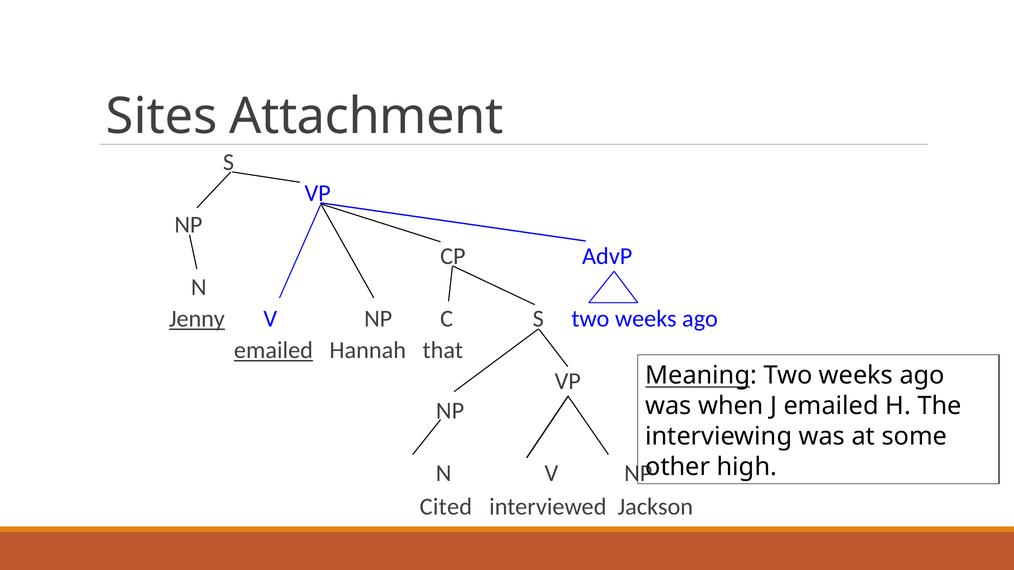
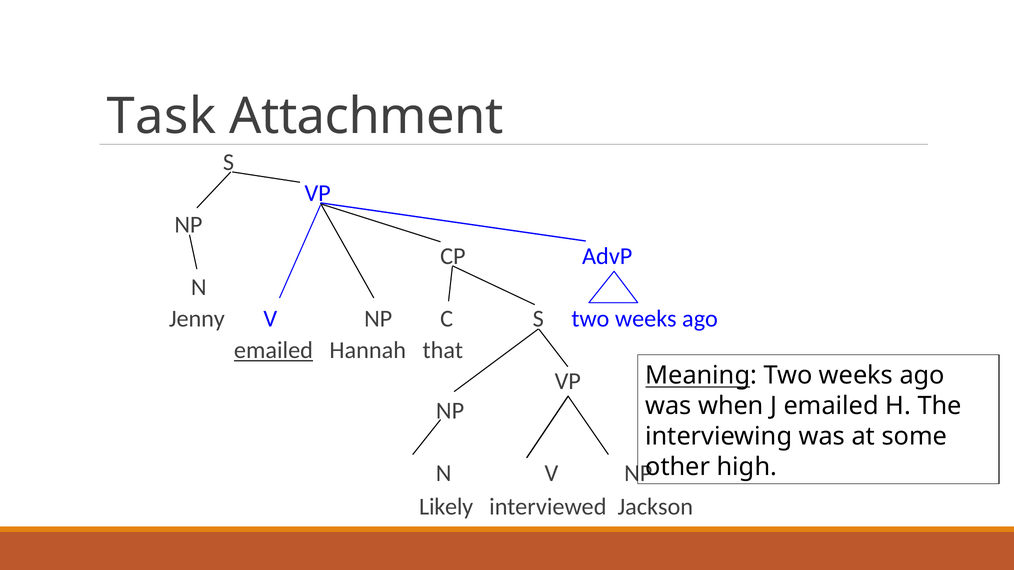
Sites: Sites -> Task (161, 117)
Jenny underline: present -> none (197, 319)
Cited: Cited -> Likely (446, 507)
